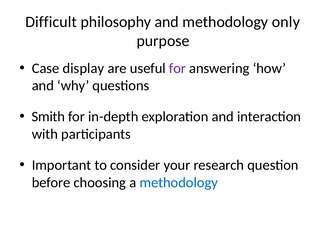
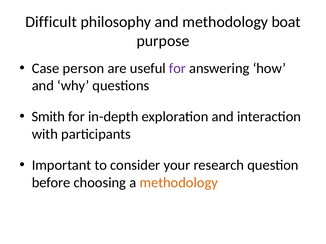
only: only -> boat (286, 22)
display: display -> person (83, 68)
methodology colour: blue -> orange (179, 183)
